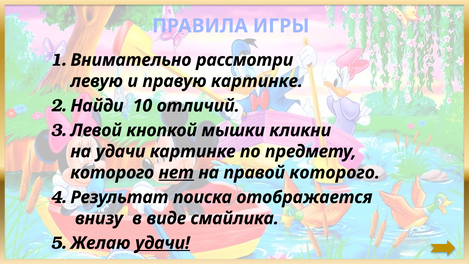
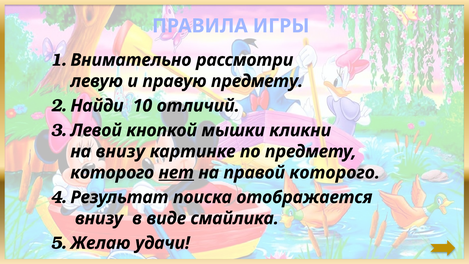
правую картинке: картинке -> предмету (257, 81)
на удачи: удачи -> внизу (120, 151)
удачи underline: present -> none (162, 243)
